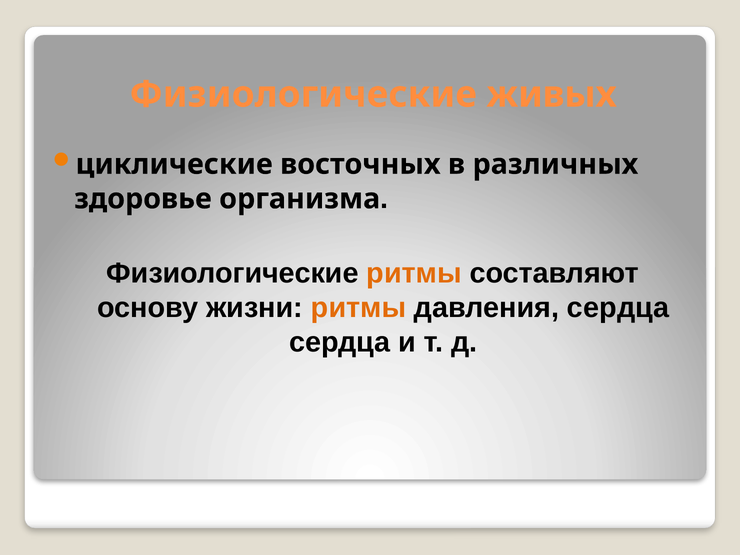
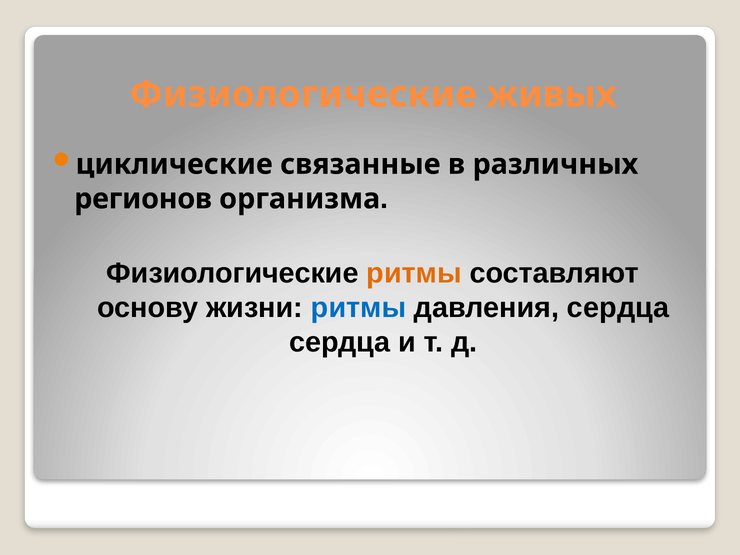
восточных: восточных -> связанные (360, 164)
здоровье: здоровье -> регионов (143, 199)
ритмы colour: orange -> blue (359, 308)
